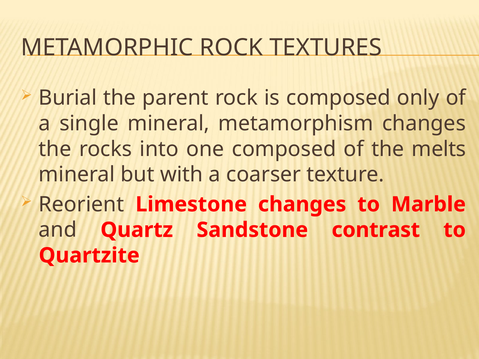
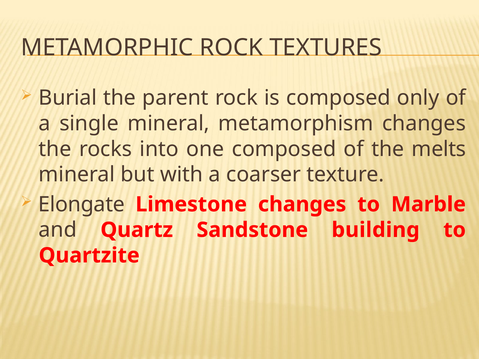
Reorient: Reorient -> Elongate (82, 205)
contrast: contrast -> building (376, 230)
